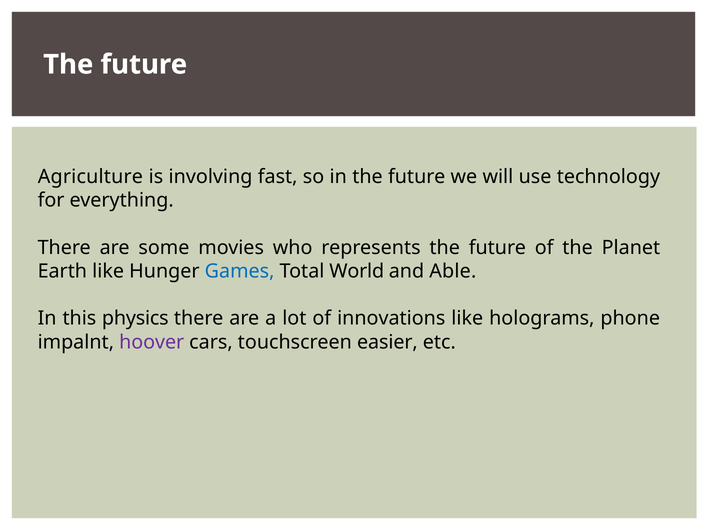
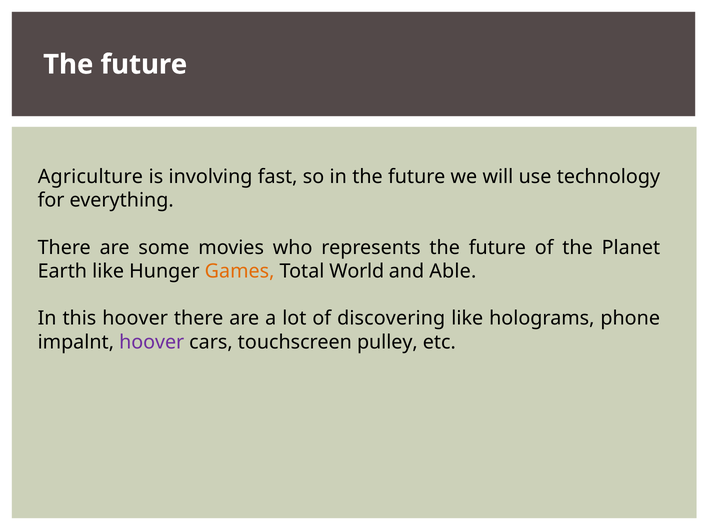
Games colour: blue -> orange (240, 271)
this physics: physics -> hoover (135, 318)
innovations: innovations -> discovering (391, 318)
easier: easier -> pulley (387, 342)
